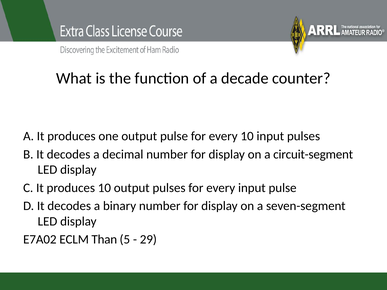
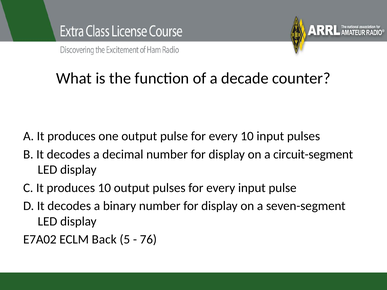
Than: Than -> Back (104, 240)
29: 29 -> 76 (148, 240)
